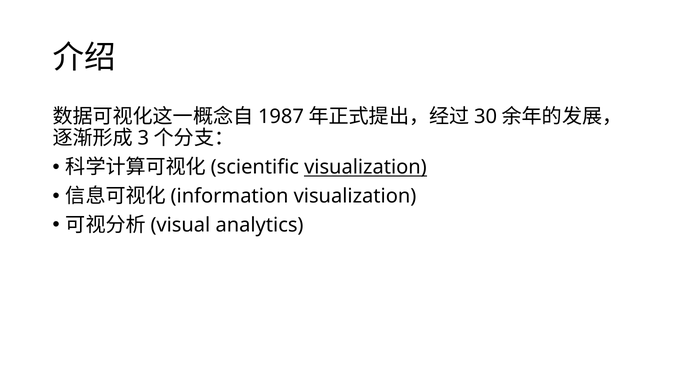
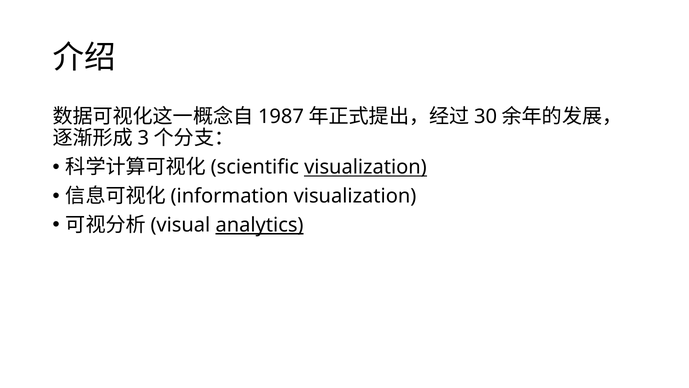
analytics underline: none -> present (260, 225)
